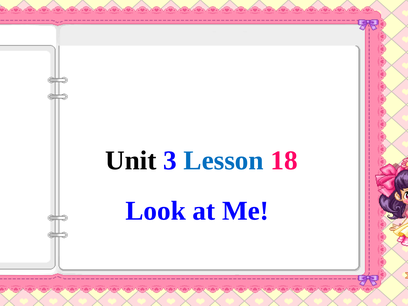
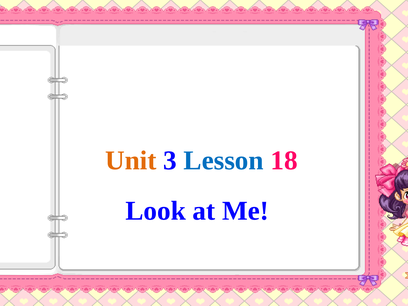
Unit colour: black -> orange (131, 161)
